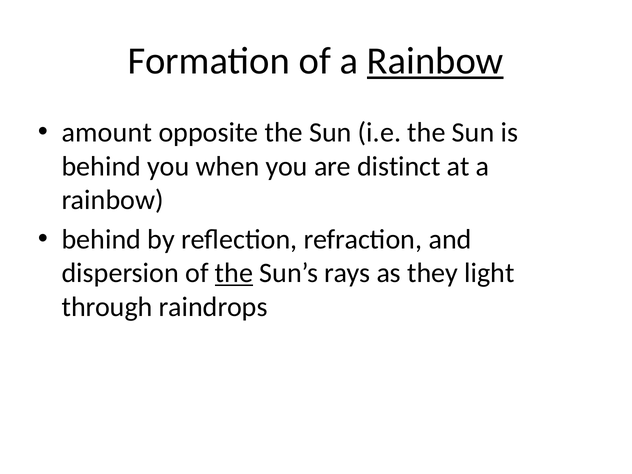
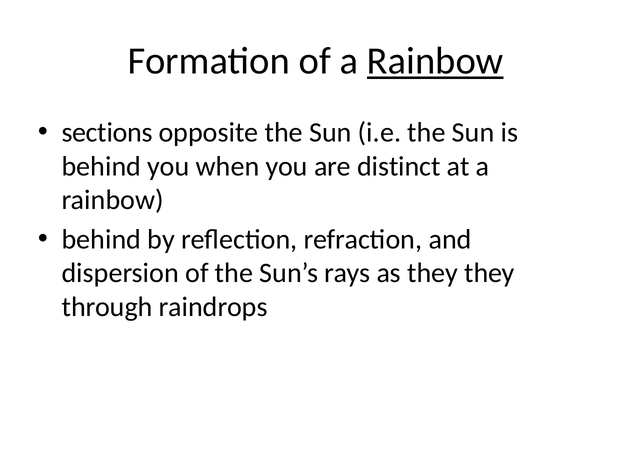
amount: amount -> sections (107, 133)
the underline: present -> none (234, 273)
they light: light -> they (490, 273)
